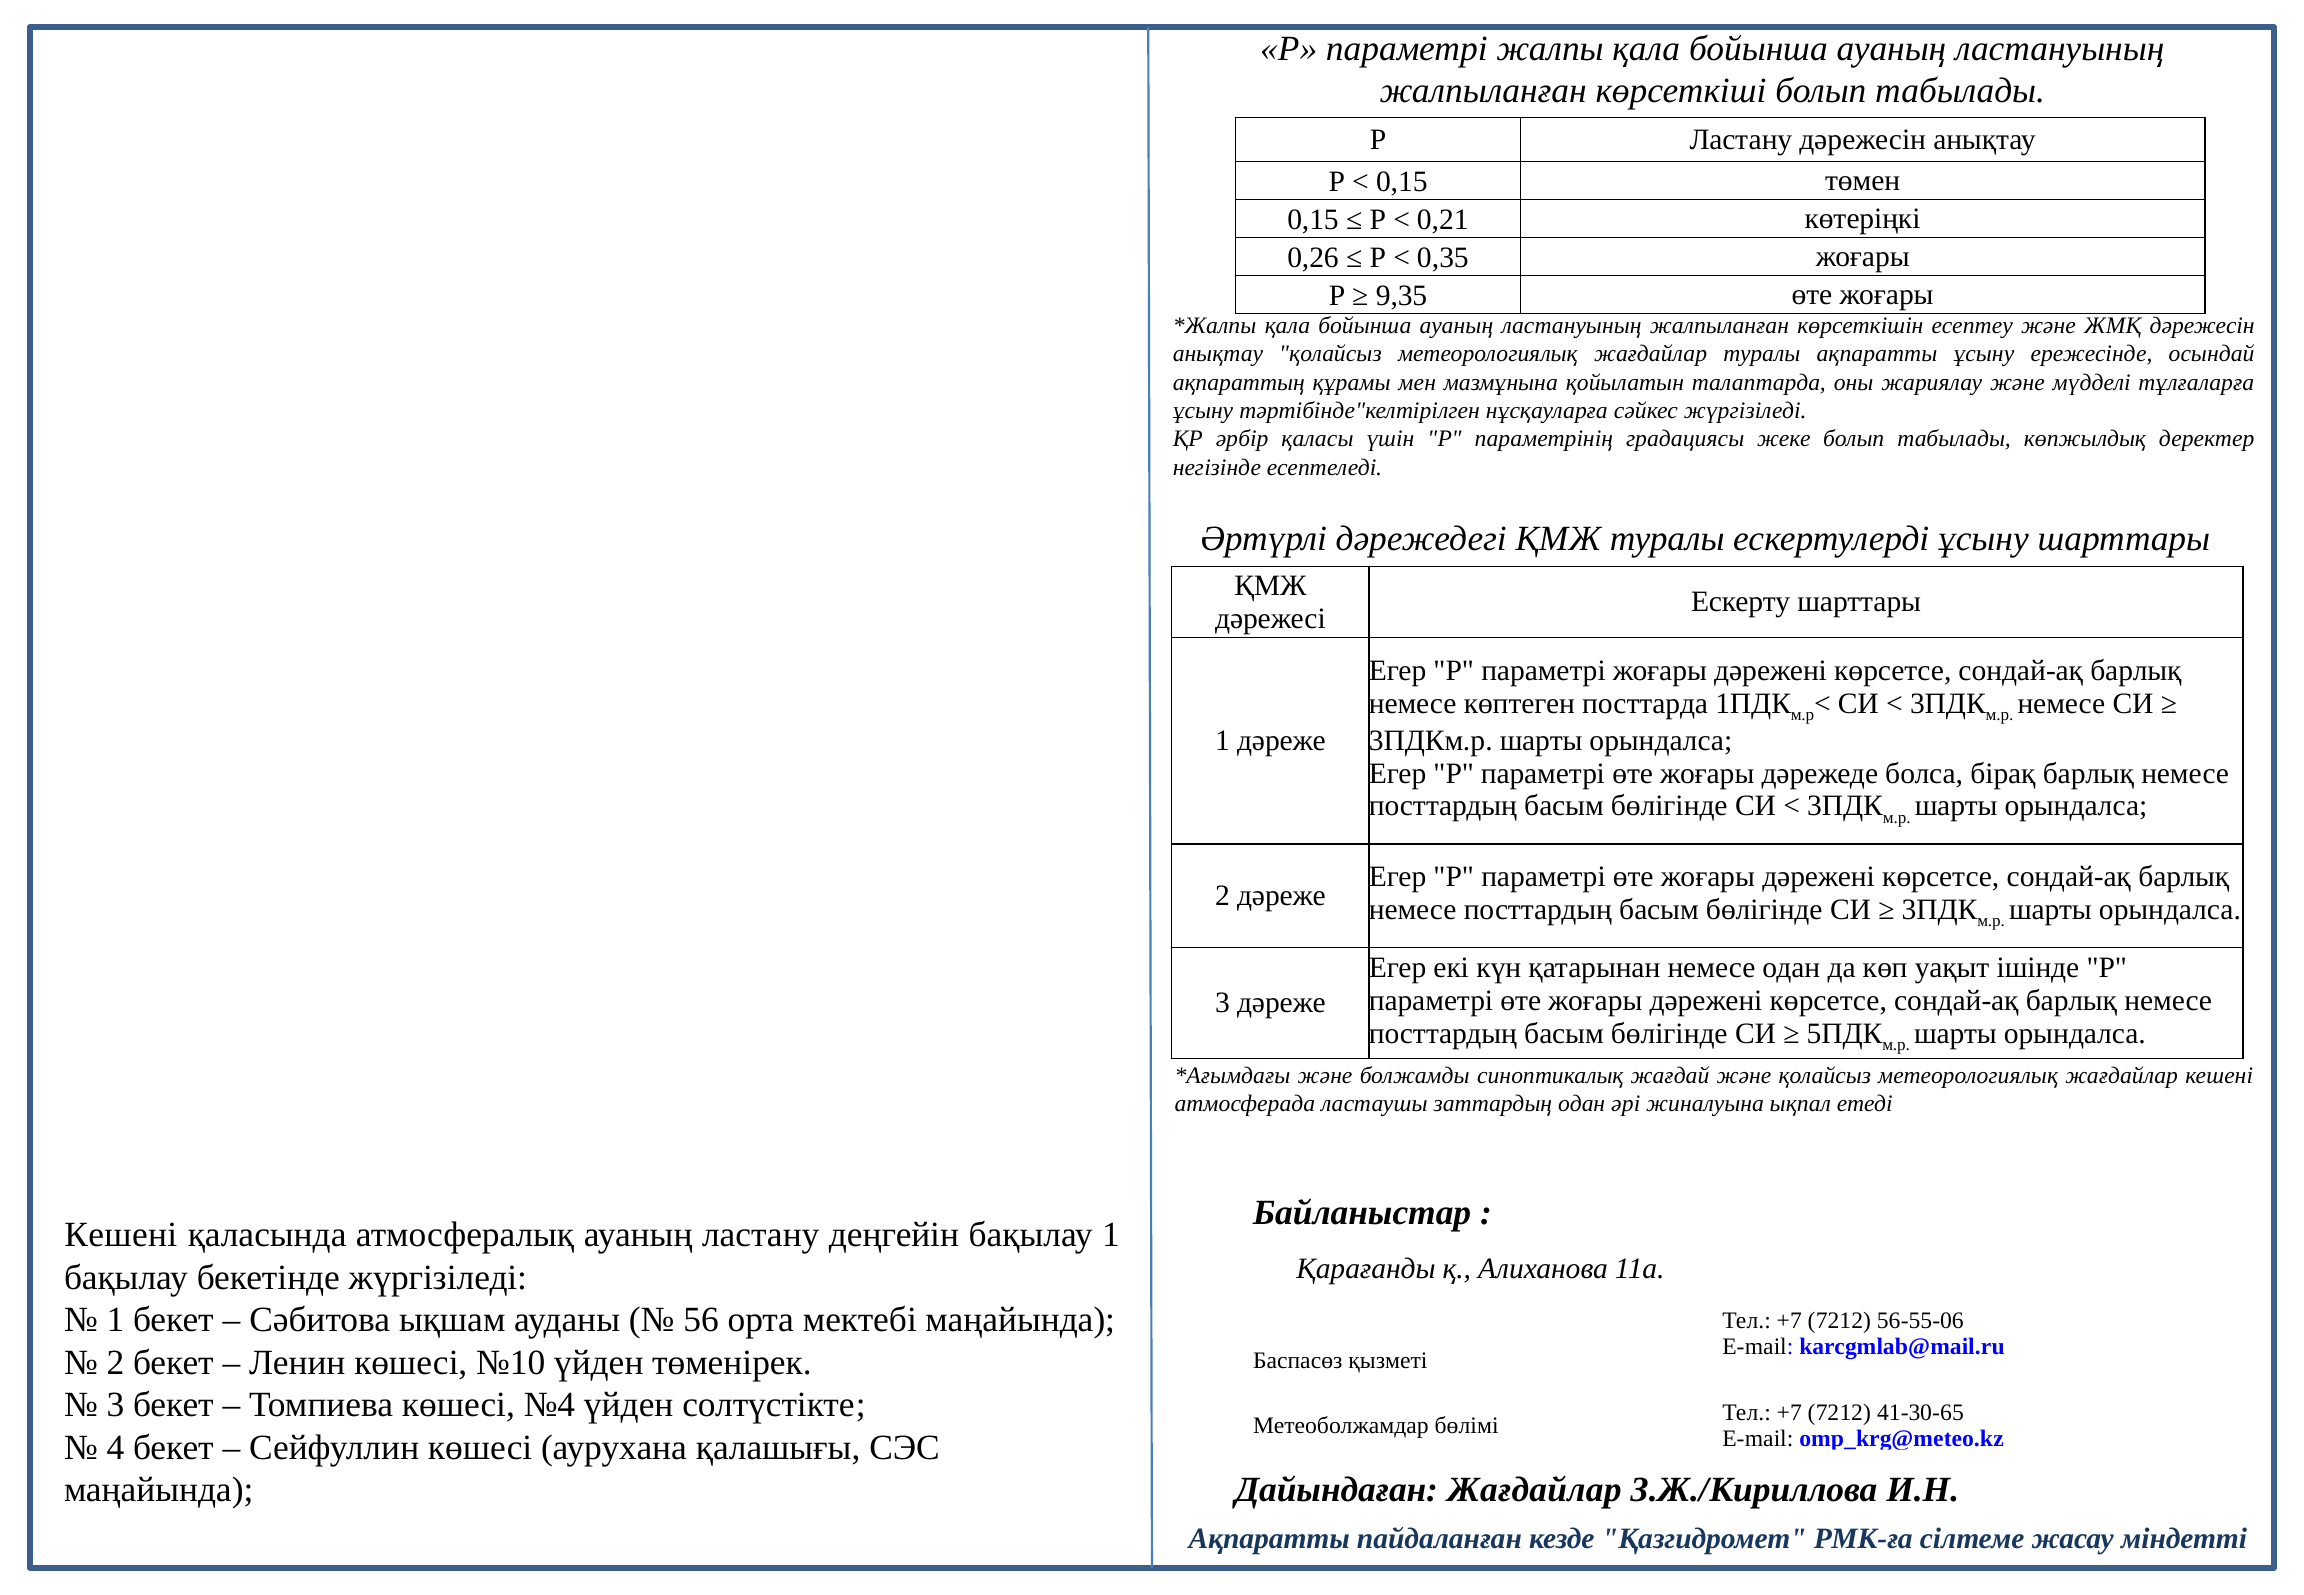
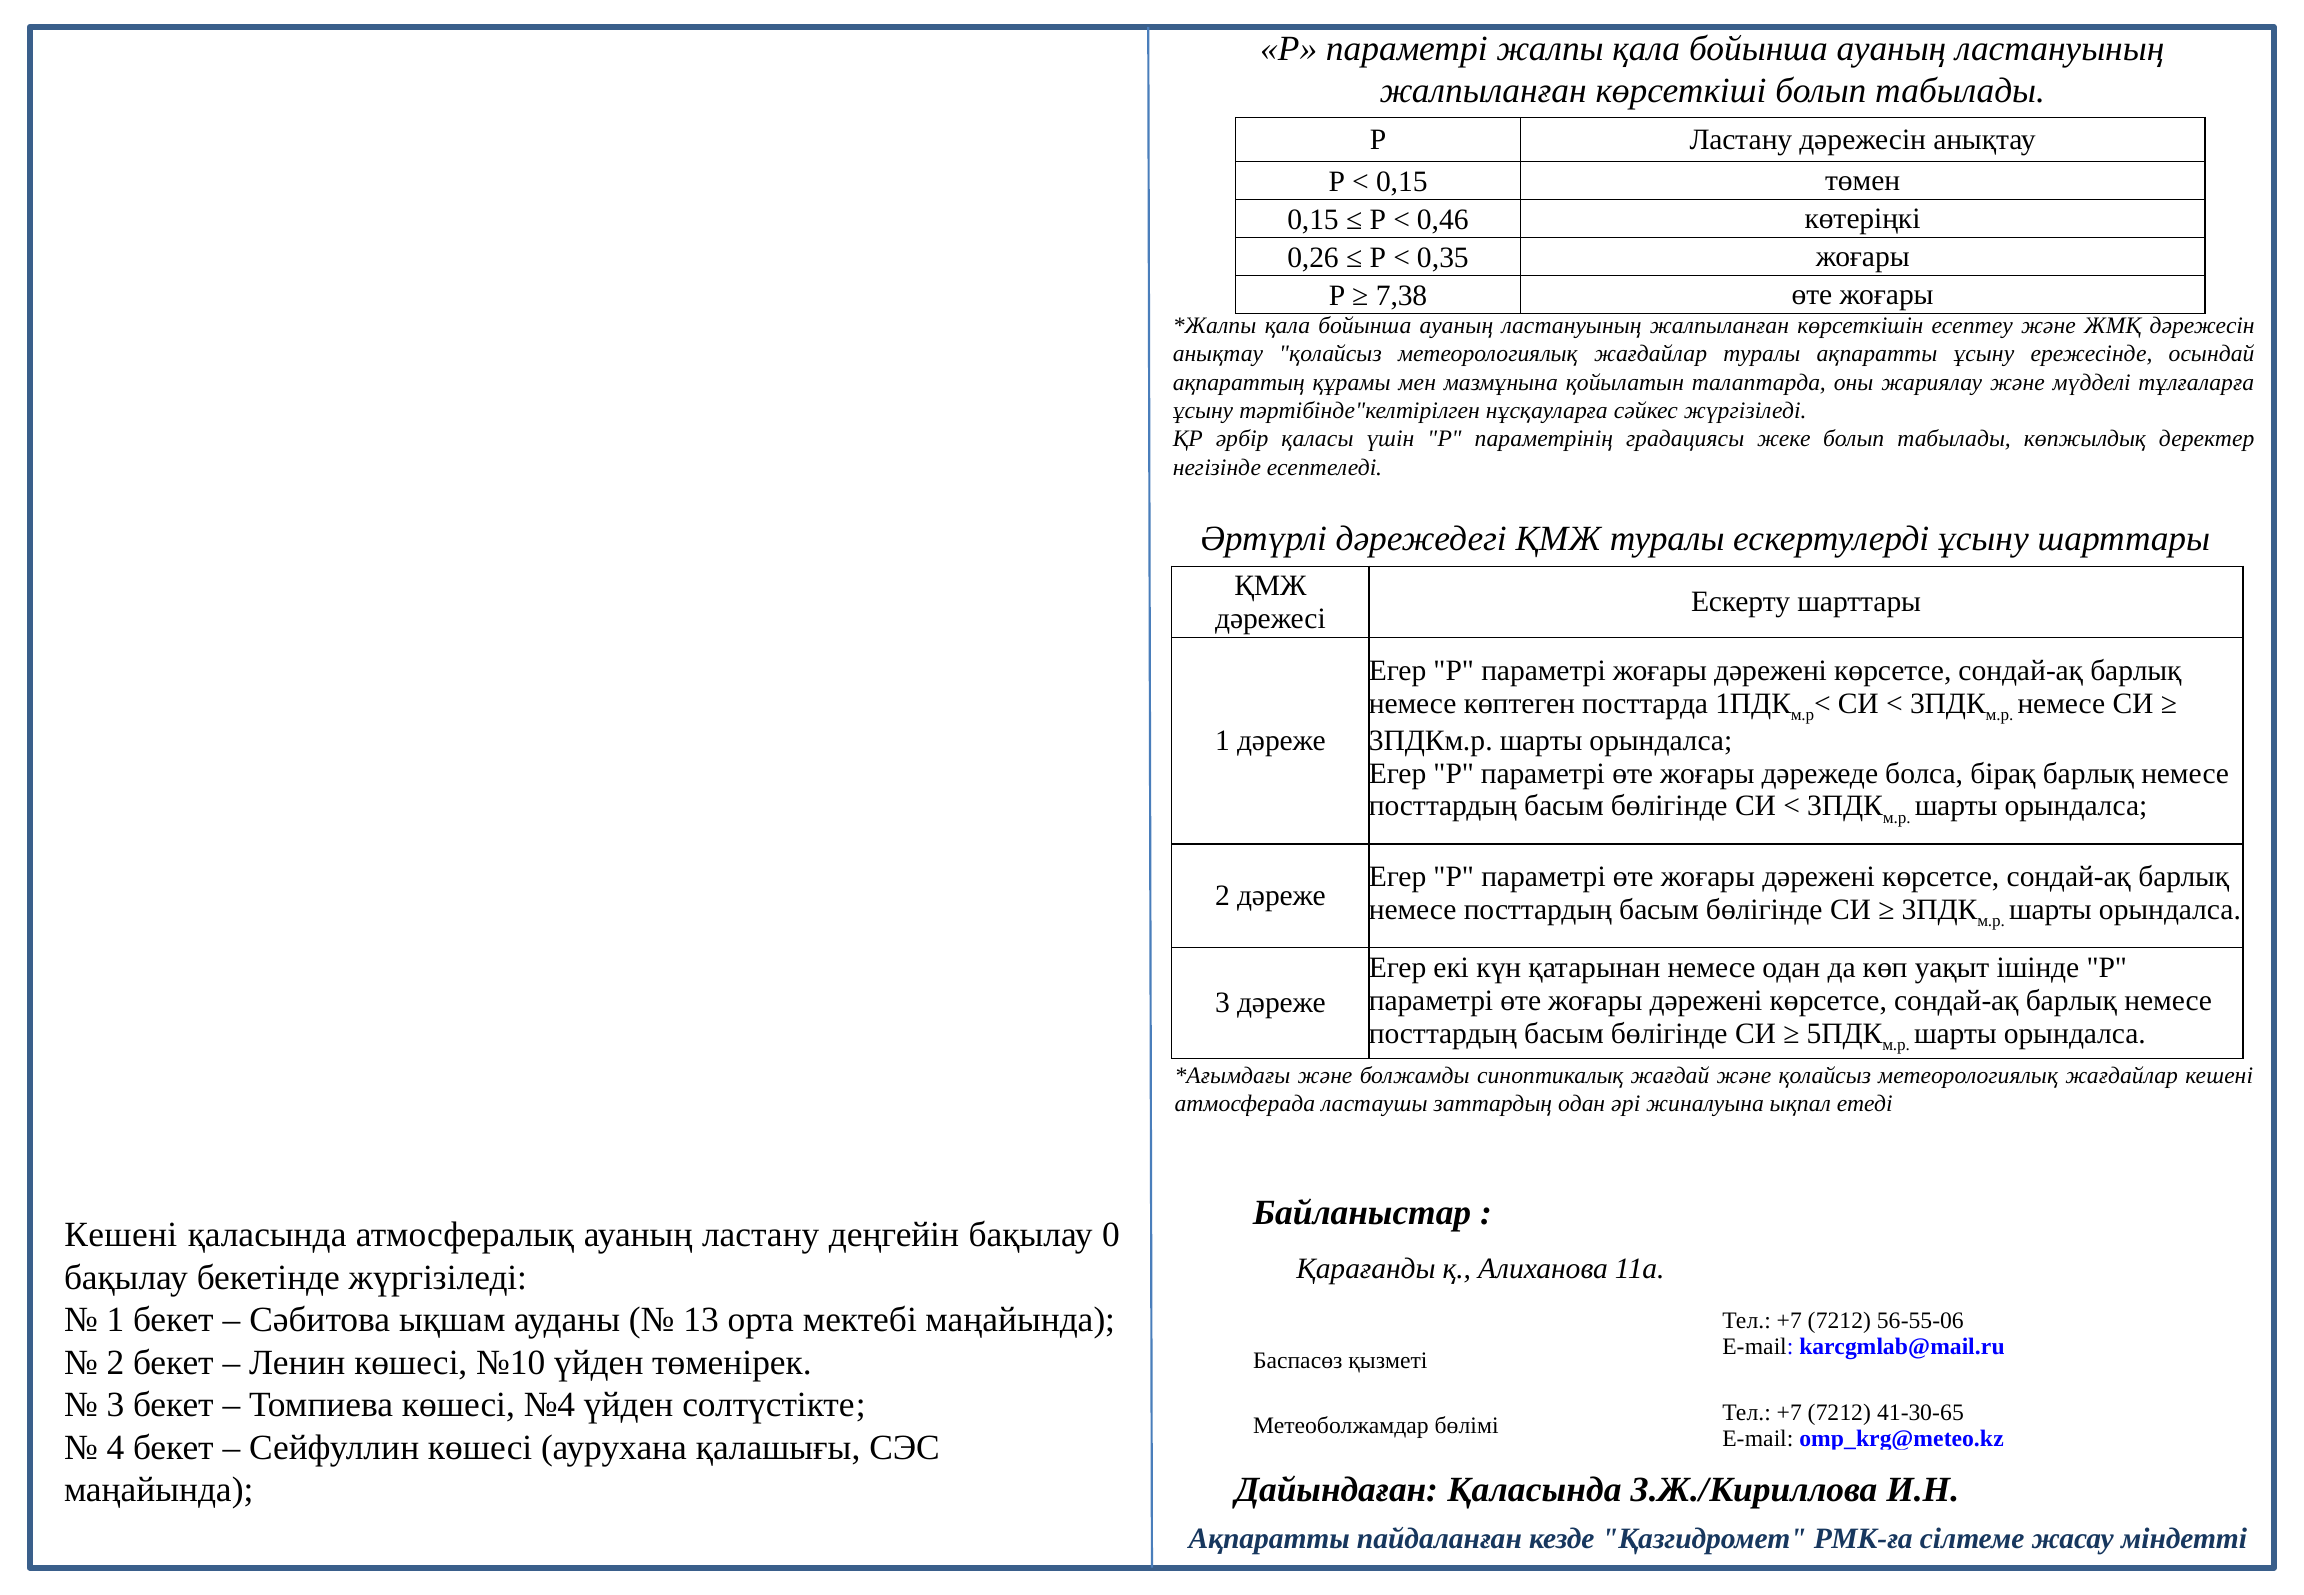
0,21: 0,21 -> 0,46 (1443, 220)
9,35: 9,35 -> 7,38 (1402, 296)
бақылау 1: 1 -> 0 (1111, 1235)
56: 56 -> 13 (701, 1320)
Дайындаған Жағдайлар: Жағдайлар -> Қаласында (1535, 1490)
